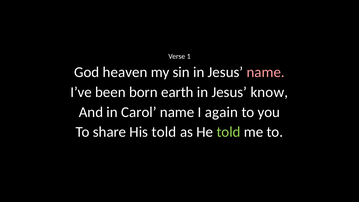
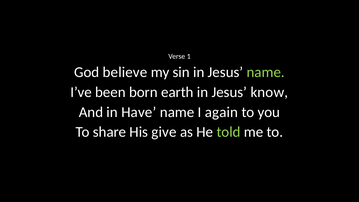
heaven: heaven -> believe (125, 72)
name colour: pink -> light green (266, 72)
Carol: Carol -> Have (139, 112)
His told: told -> give (164, 132)
